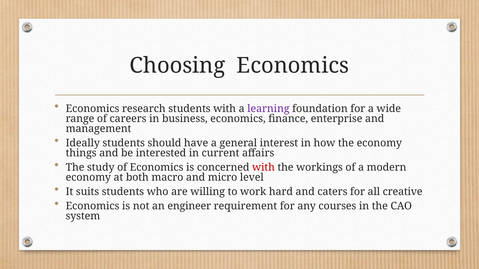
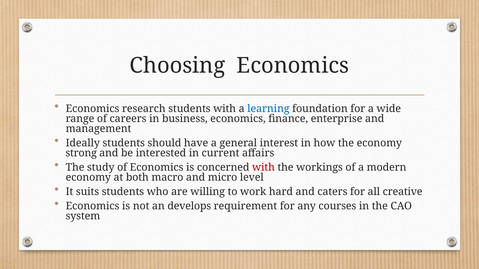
learning colour: purple -> blue (268, 109)
things: things -> strong (81, 153)
engineer: engineer -> develops (189, 207)
